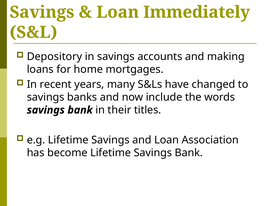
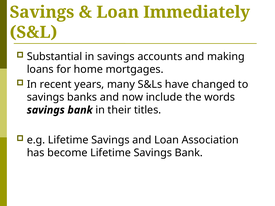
Depository: Depository -> Substantial (55, 57)
